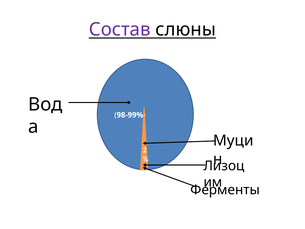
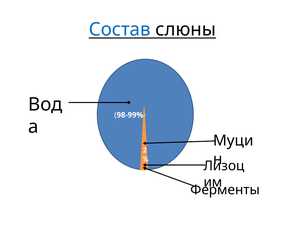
Состав colour: purple -> blue (120, 30)
